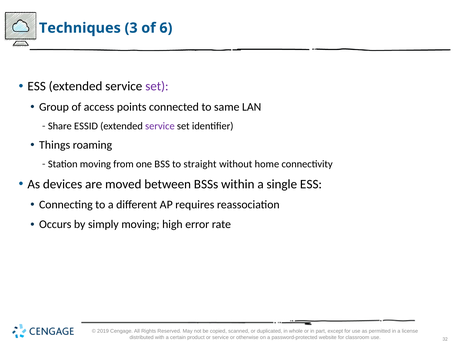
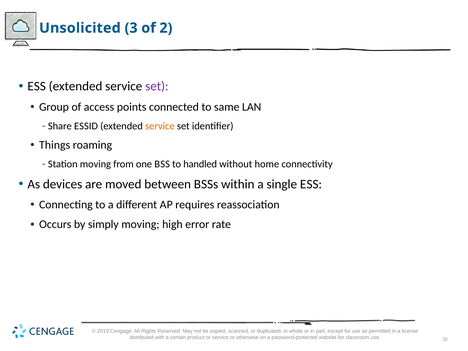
Techniques: Techniques -> Unsolicited (80, 28)
6: 6 -> 2 (166, 28)
service colour: purple -> orange (160, 126)
straight: straight -> handled (200, 164)
